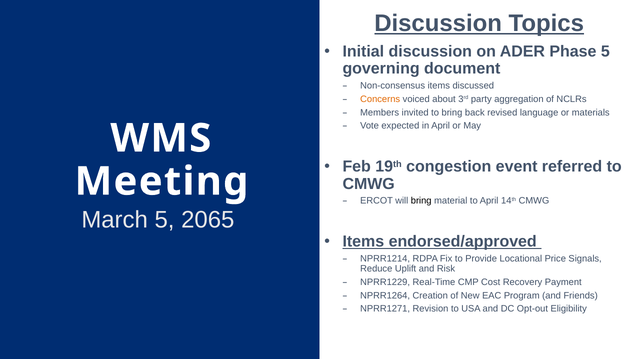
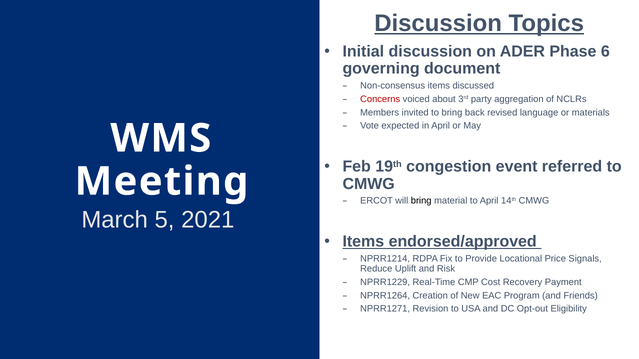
Phase 5: 5 -> 6 (605, 52)
Concerns colour: orange -> red (380, 99)
2065: 2065 -> 2021 (208, 220)
